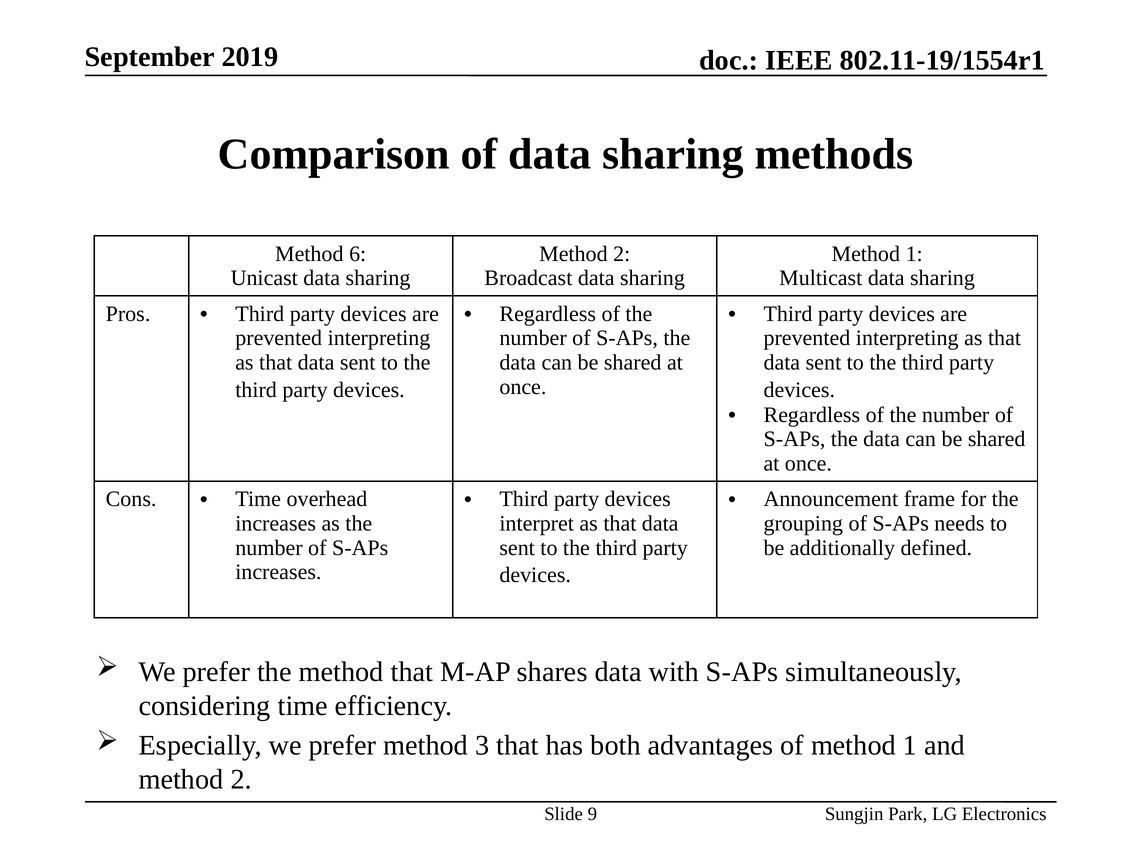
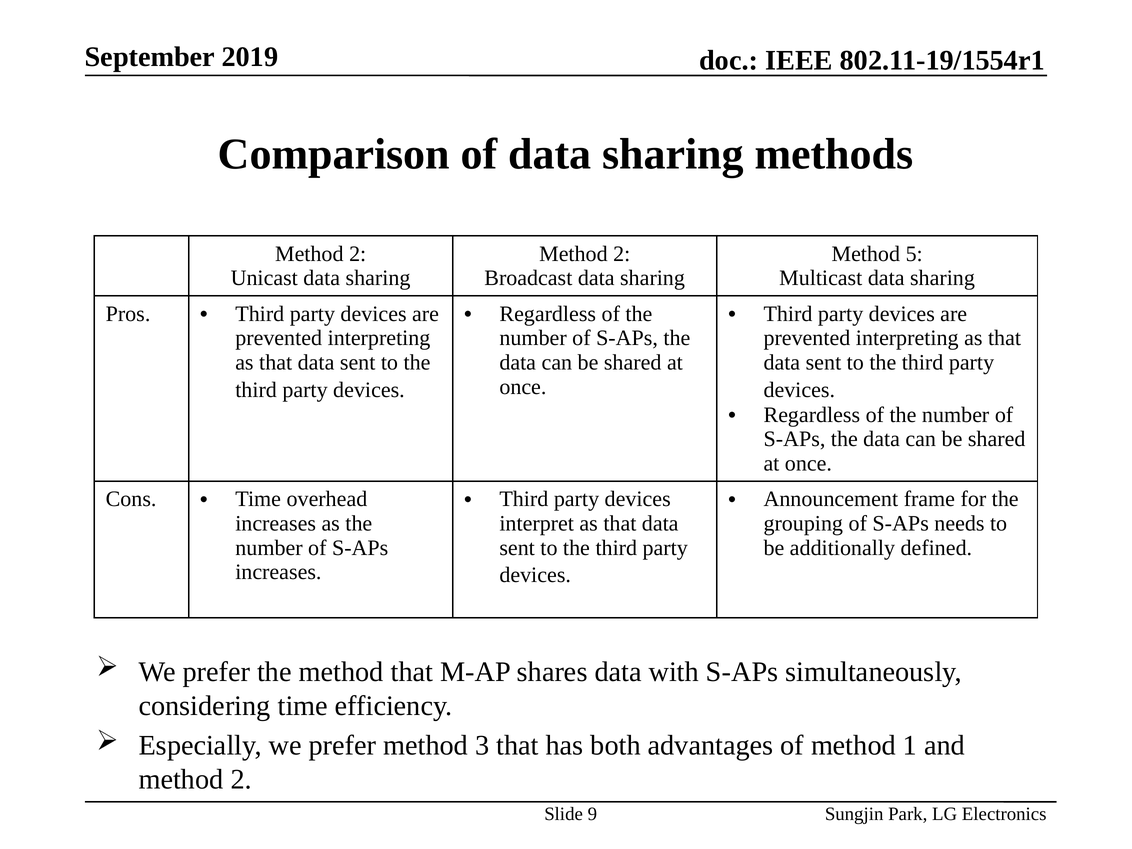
6: 6 -> 2 (358, 254)
1: 1 -> 5 (914, 254)
